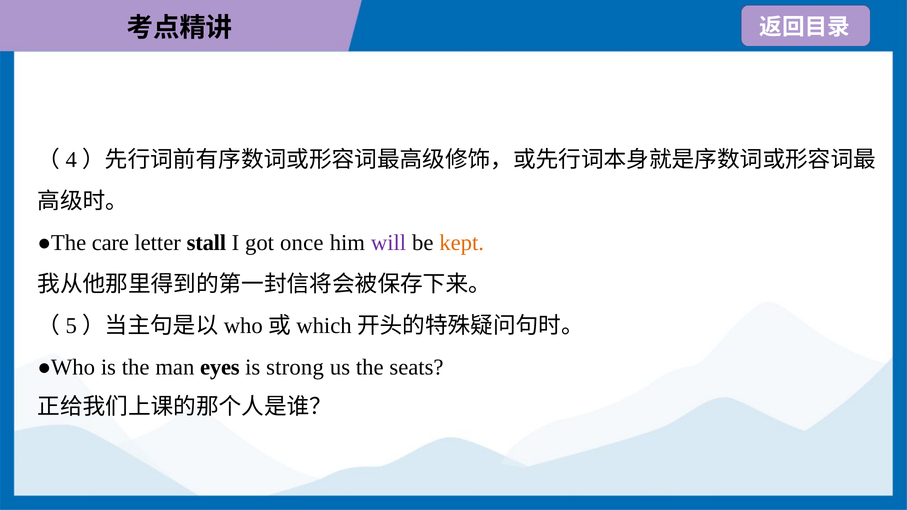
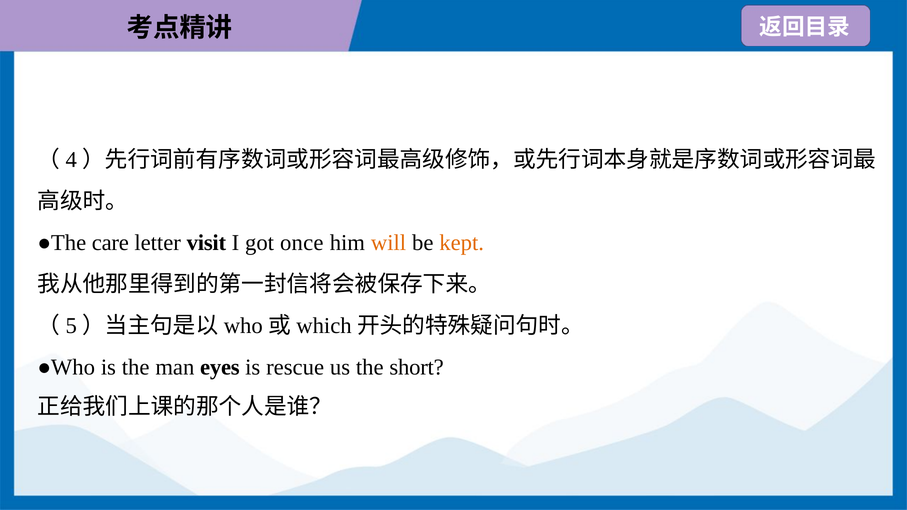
stall: stall -> visit (206, 243)
will colour: purple -> orange (389, 243)
strong: strong -> rescue (295, 367)
seats: seats -> short (417, 367)
